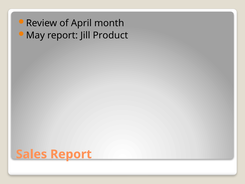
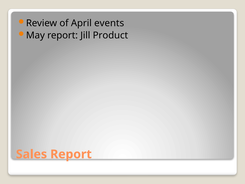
month: month -> events (109, 23)
